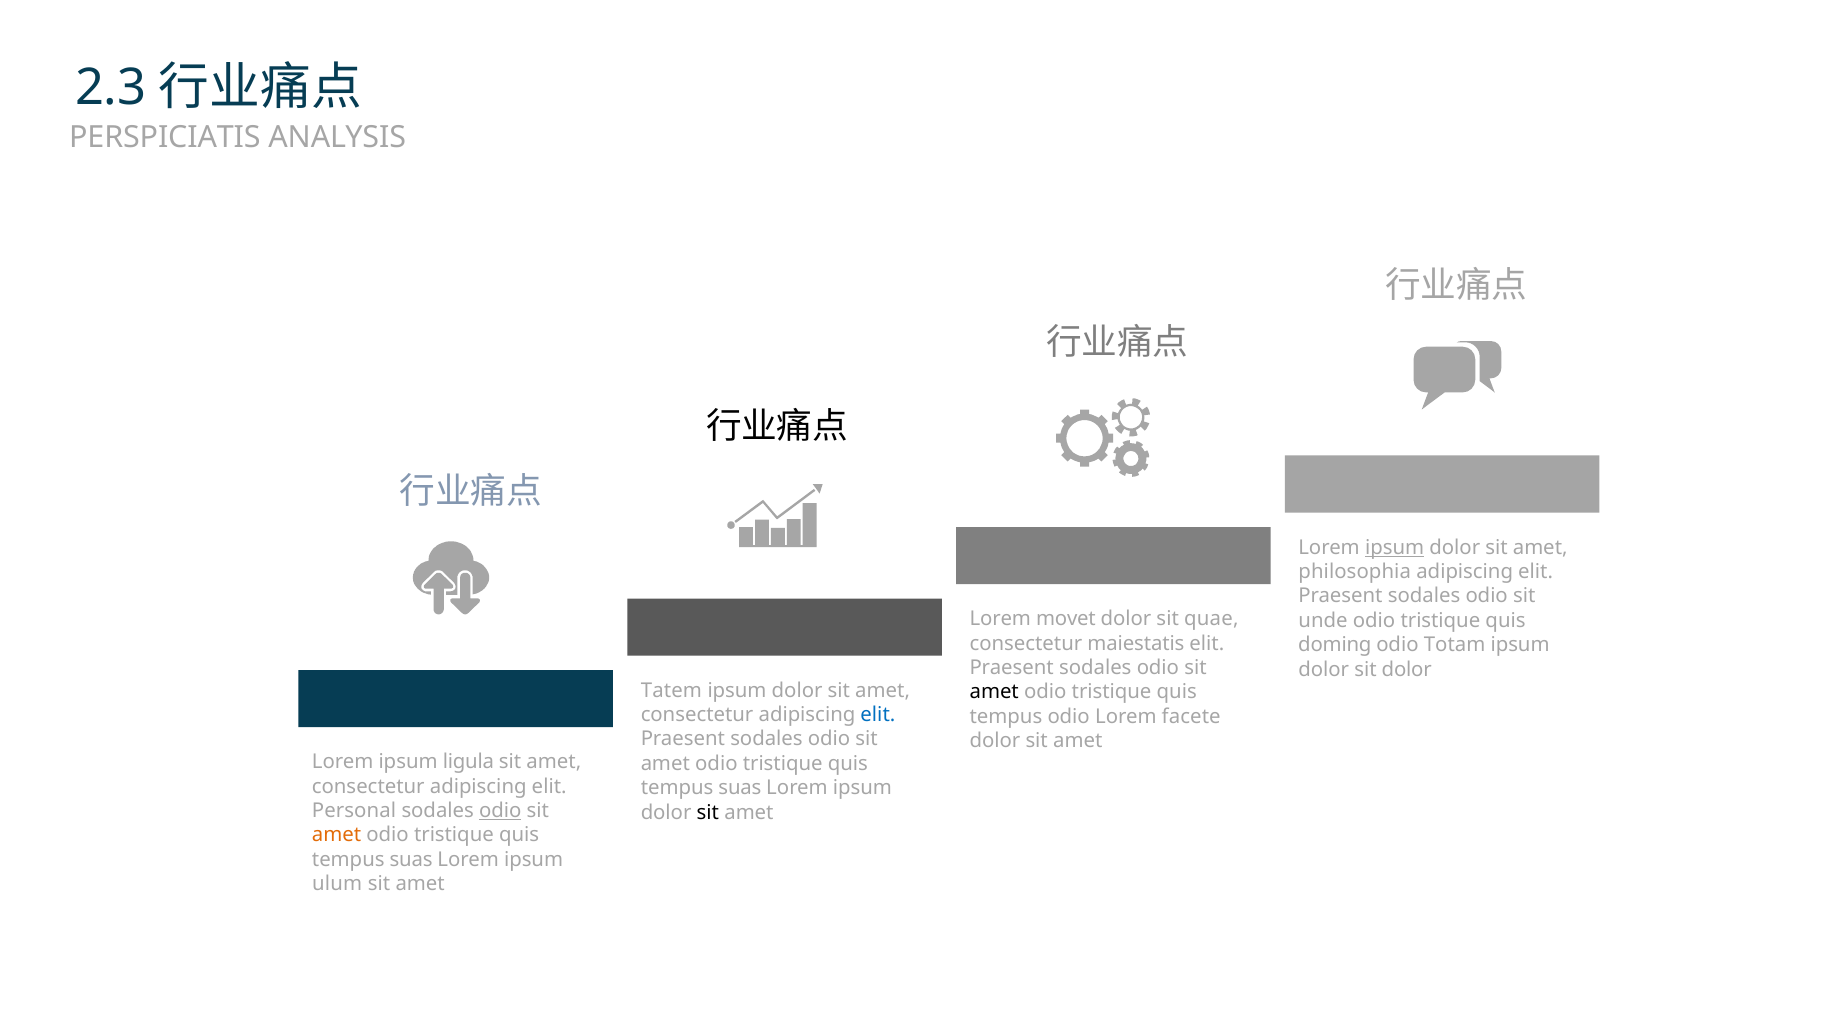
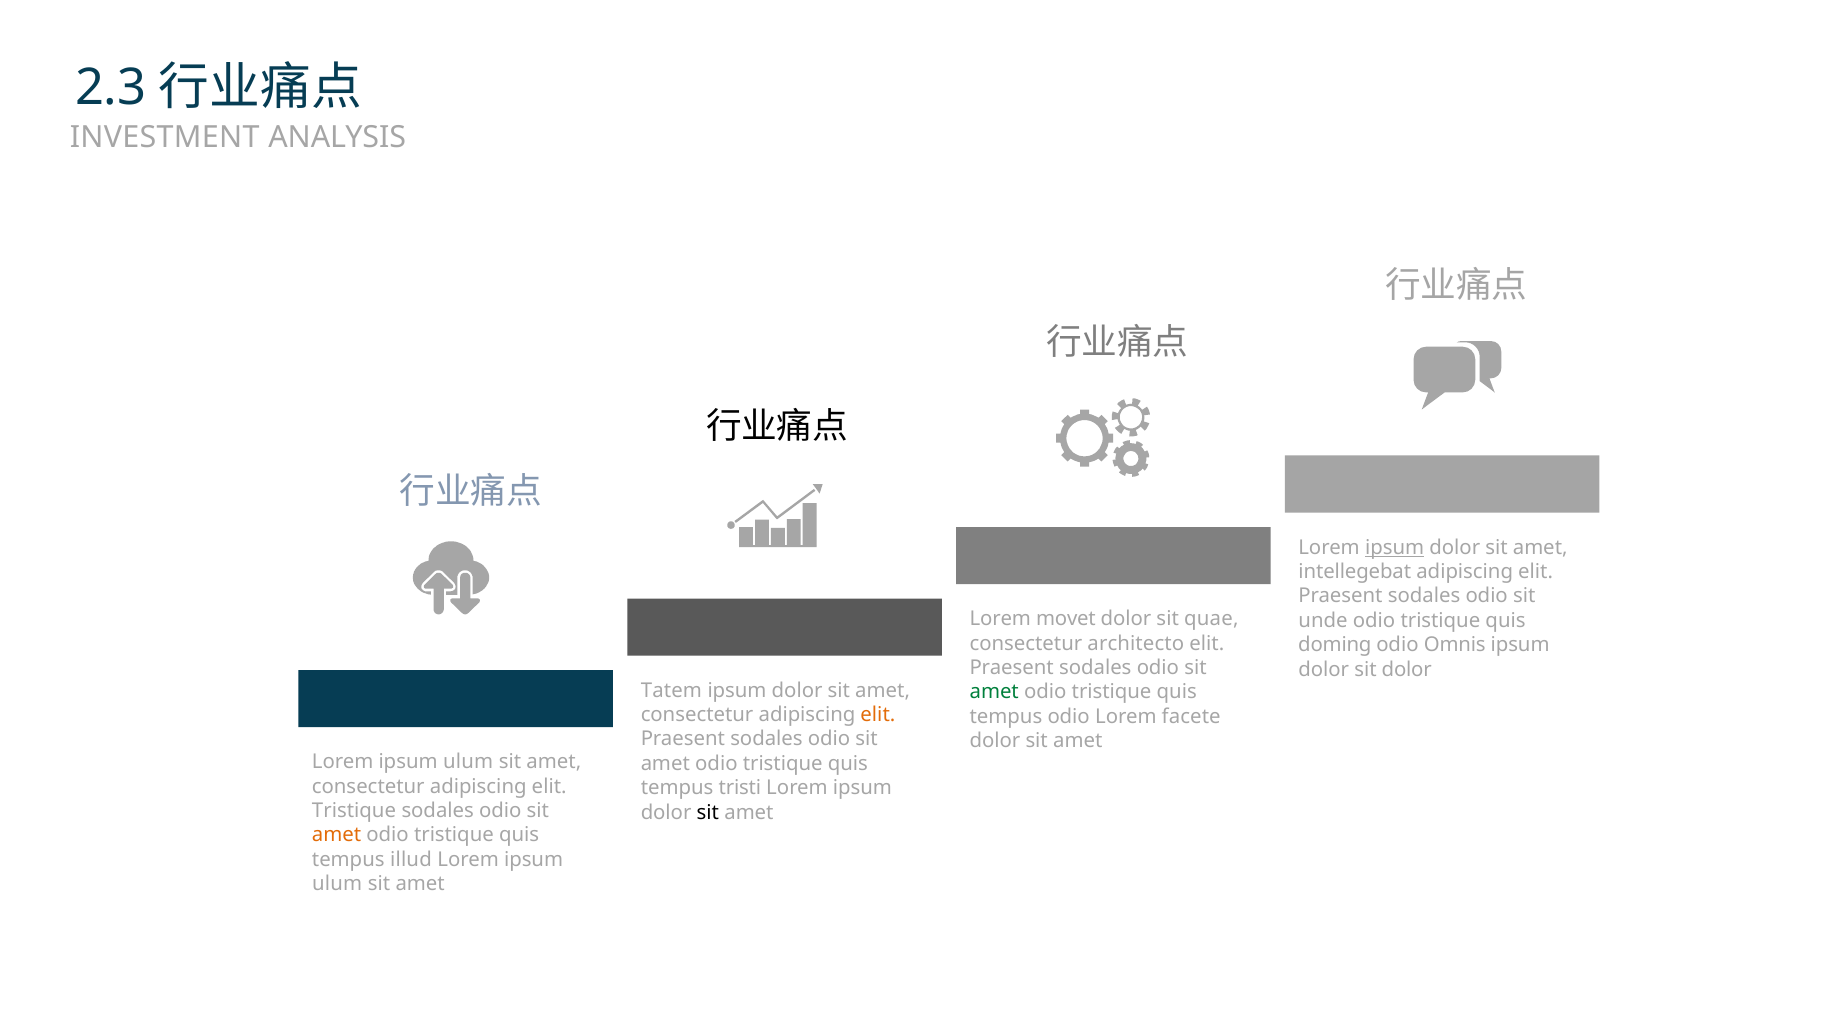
PERSPICIATIS: PERSPICIATIS -> INVESTMENT (165, 138)
philosophia: philosophia -> intellegebat (1355, 571)
maiestatis: maiestatis -> architecto (1136, 643)
Totam: Totam -> Omnis (1455, 645)
amet colour: black -> green (994, 692)
elit colour: blue -> orange (878, 714)
ligula: ligula -> ulum (468, 761)
suas: suas -> tristi (740, 787)
Personal: Personal -> Tristique (354, 810)
odio underline: present -> none (500, 810)
suas: suas -> illud (411, 859)
